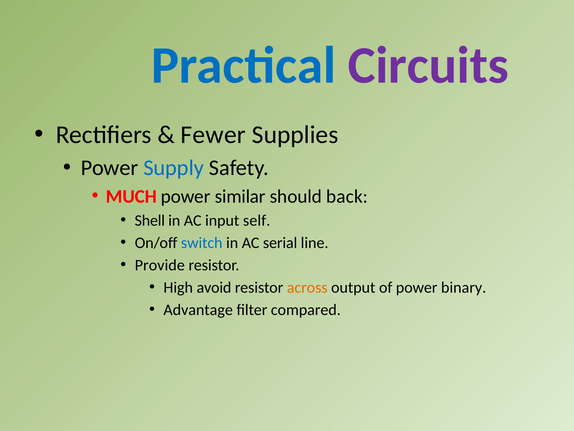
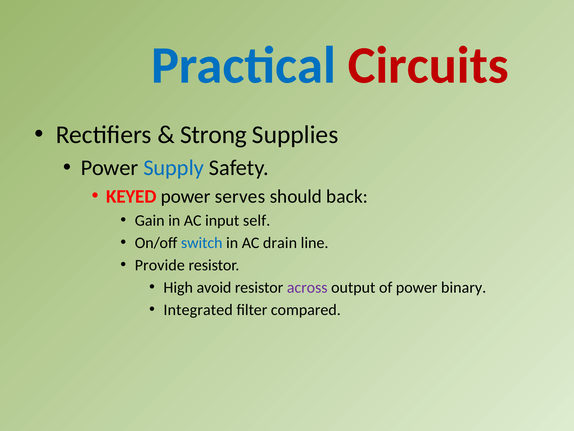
Circuits colour: purple -> red (428, 65)
Fewer: Fewer -> Strong (213, 135)
MUCH: MUCH -> KEYED (131, 196)
similar: similar -> serves (240, 196)
Shell: Shell -> Gain (150, 220)
serial: serial -> drain (280, 242)
across colour: orange -> purple (307, 287)
Advantage: Advantage -> Integrated (198, 309)
